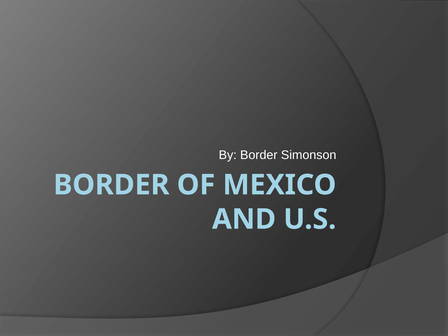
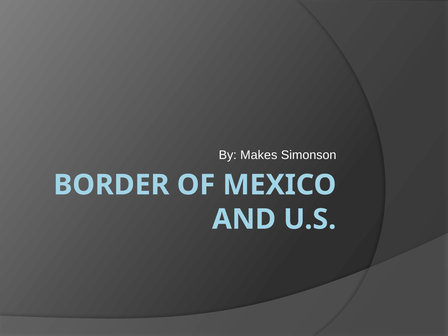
By Border: Border -> Makes (259, 155)
